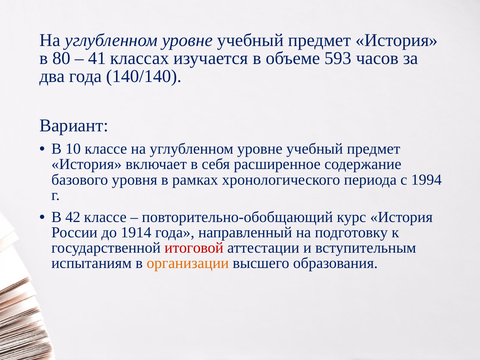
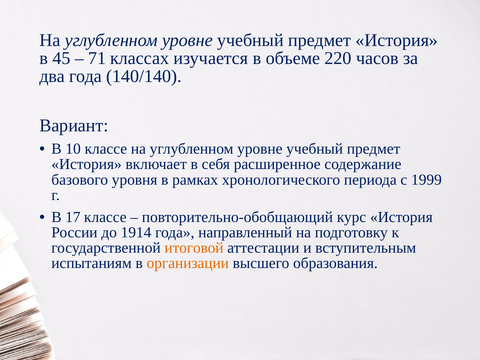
80: 80 -> 45 (61, 58)
41: 41 -> 71 (97, 58)
593: 593 -> 220 (338, 58)
1994: 1994 -> 1999 (426, 180)
42: 42 -> 17 (73, 217)
итоговой colour: red -> orange (194, 248)
